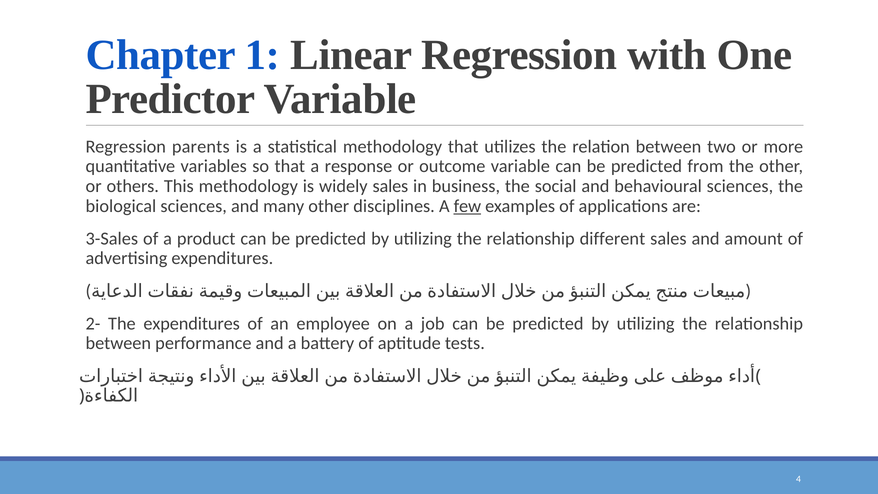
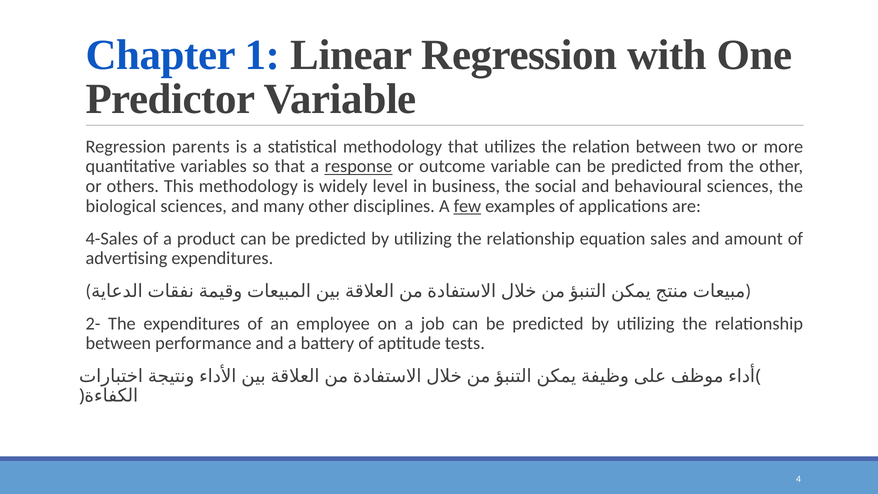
response underline: none -> present (358, 166)
widely sales: sales -> level (390, 186)
3-Sales: 3-Sales -> 4-Sales (112, 239)
different: different -> equation (613, 239)
